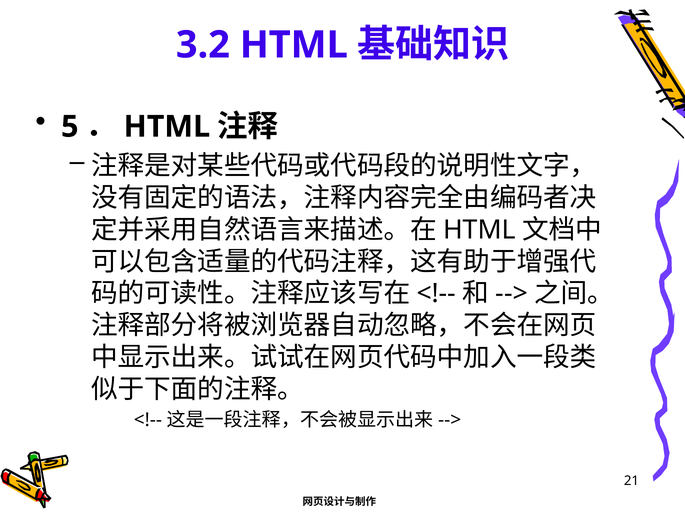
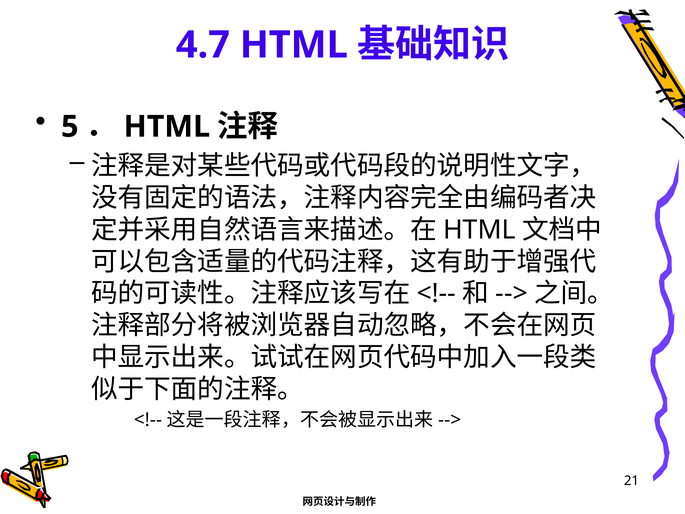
3.2: 3.2 -> 4.7 (203, 45)
